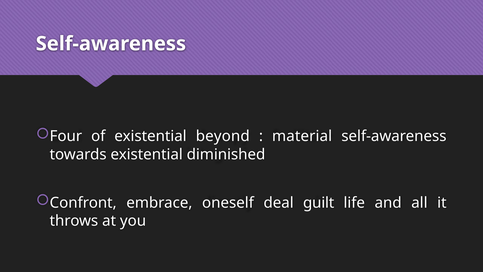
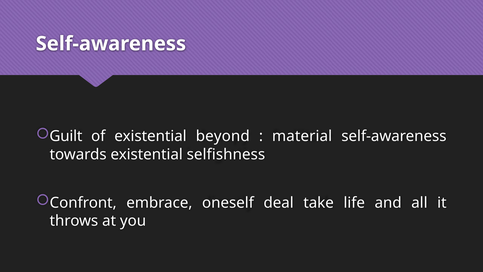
Four: Four -> Guilt (66, 136)
diminished: diminished -> selfishness (226, 154)
guilt: guilt -> take (319, 202)
